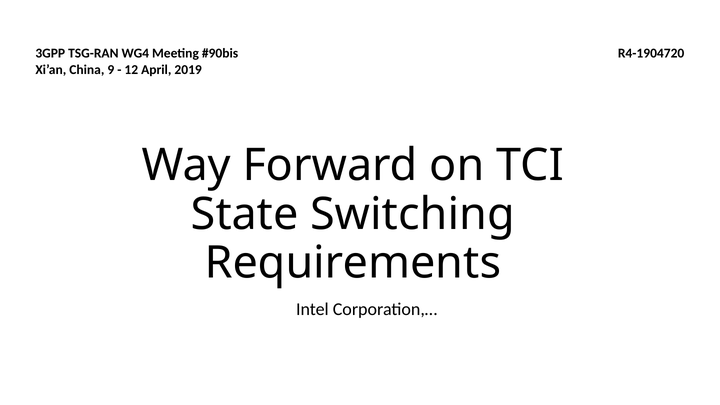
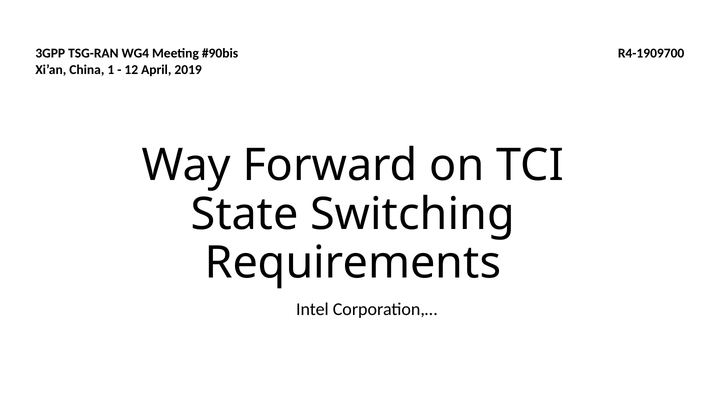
R4-1904720: R4-1904720 -> R4-1909700 (651, 53)
9: 9 -> 1 (111, 70)
